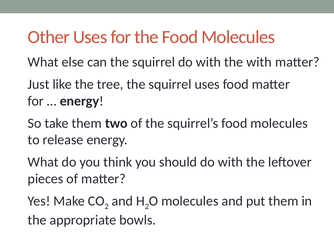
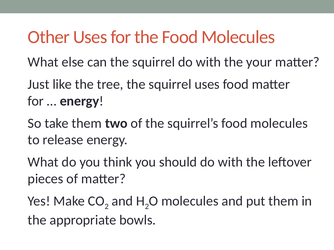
the with: with -> your (259, 62)
